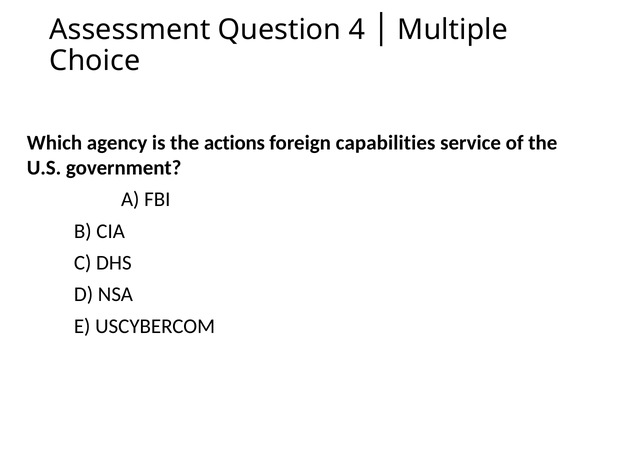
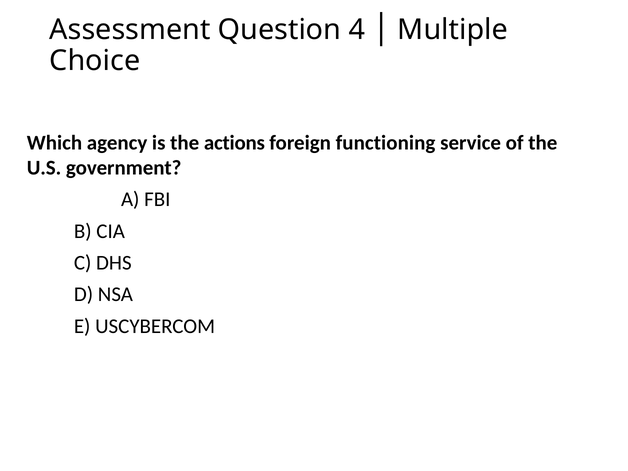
capabilities: capabilities -> functioning (386, 143)
